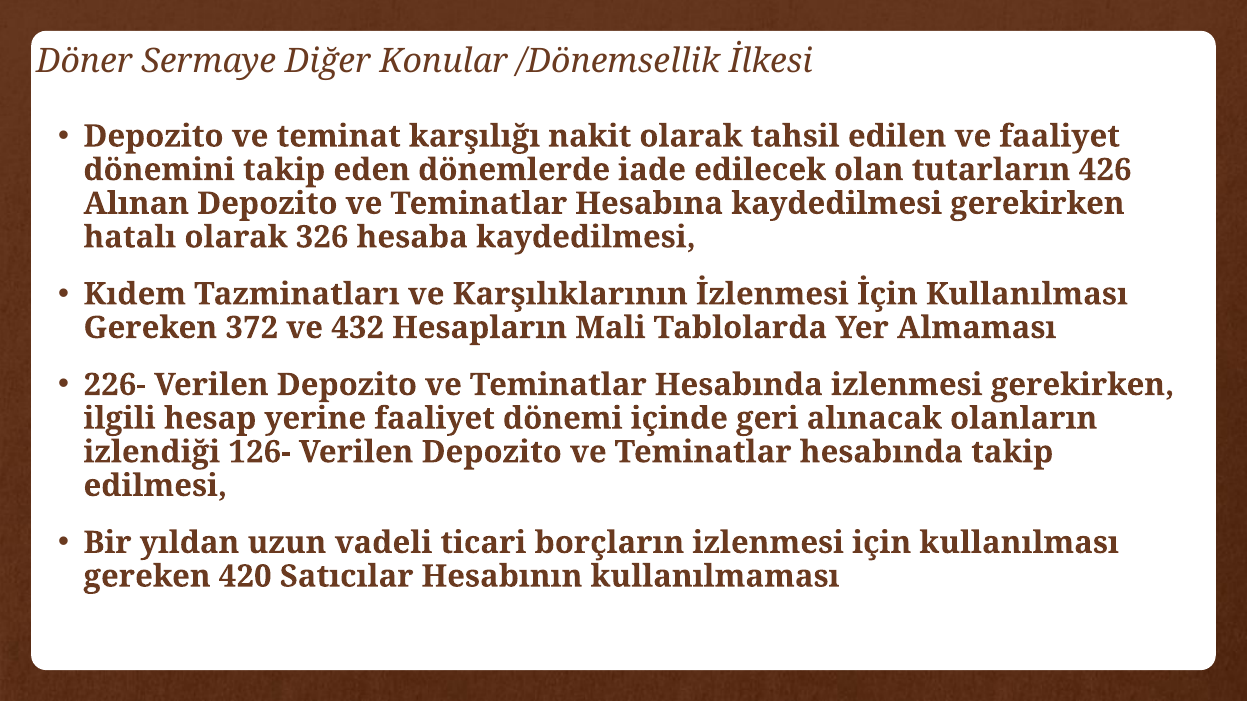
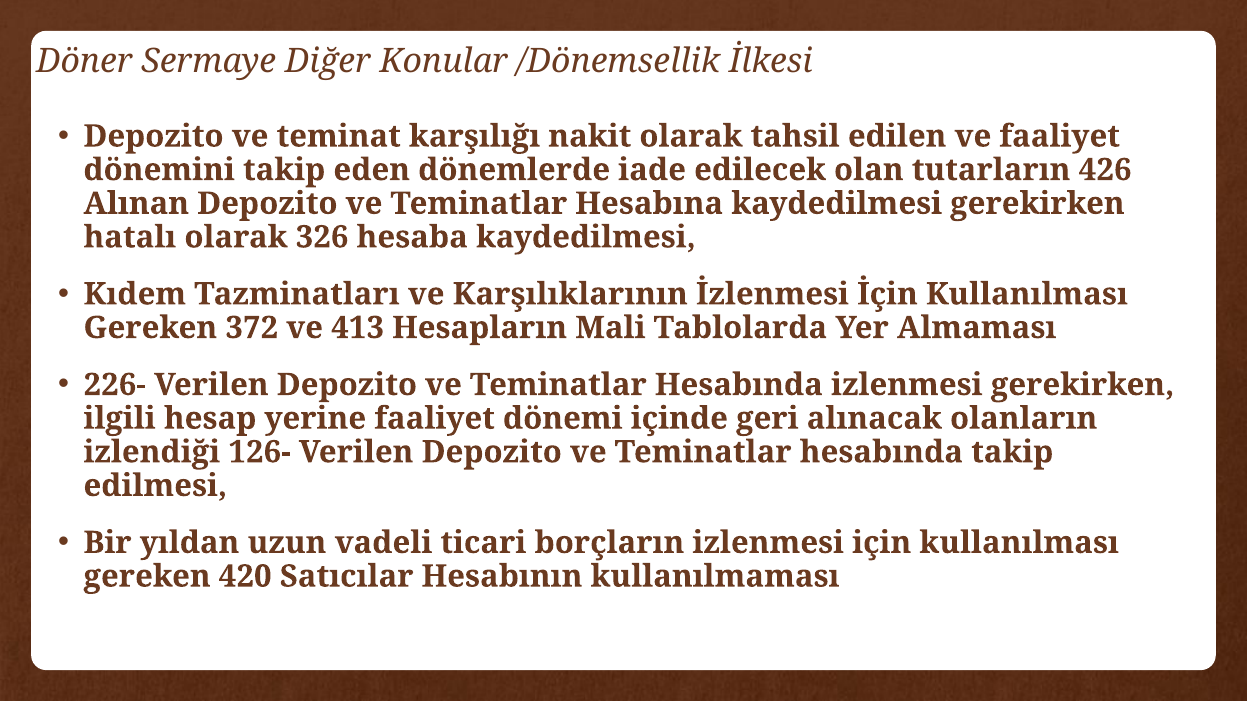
432: 432 -> 413 (358, 328)
